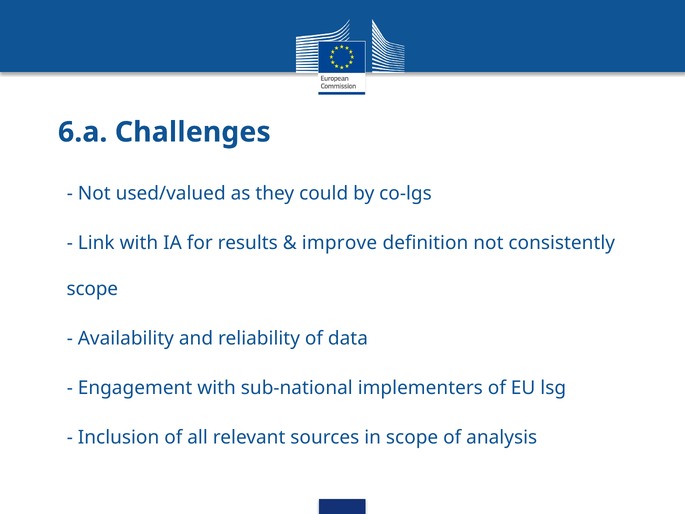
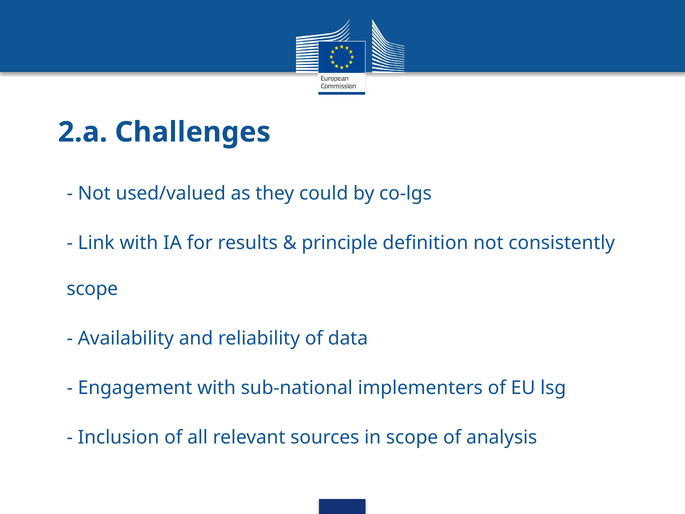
6.a: 6.a -> 2.a (83, 132)
improve: improve -> principle (340, 243)
